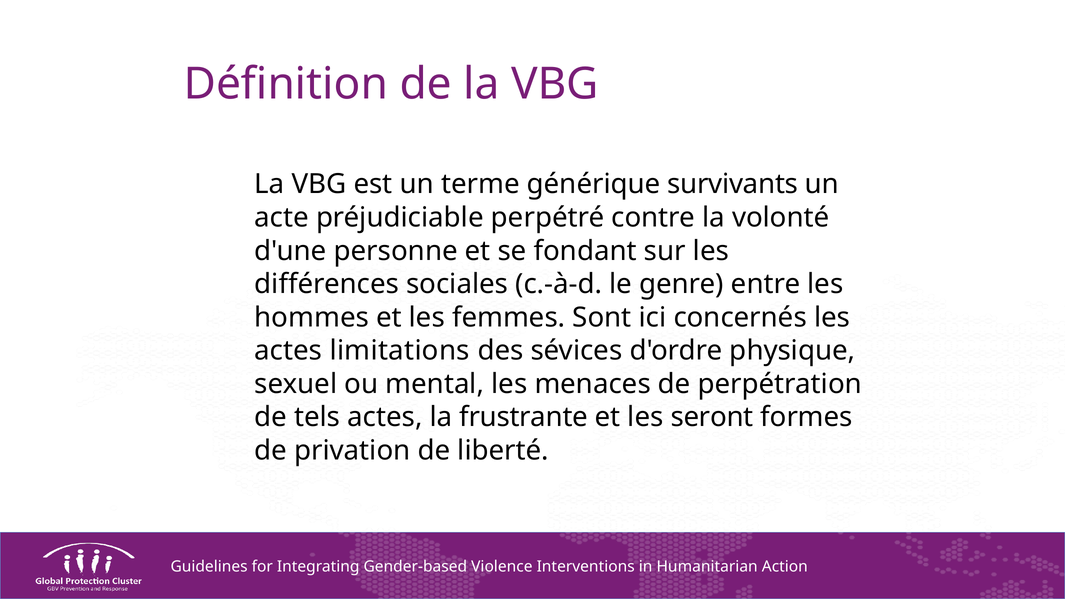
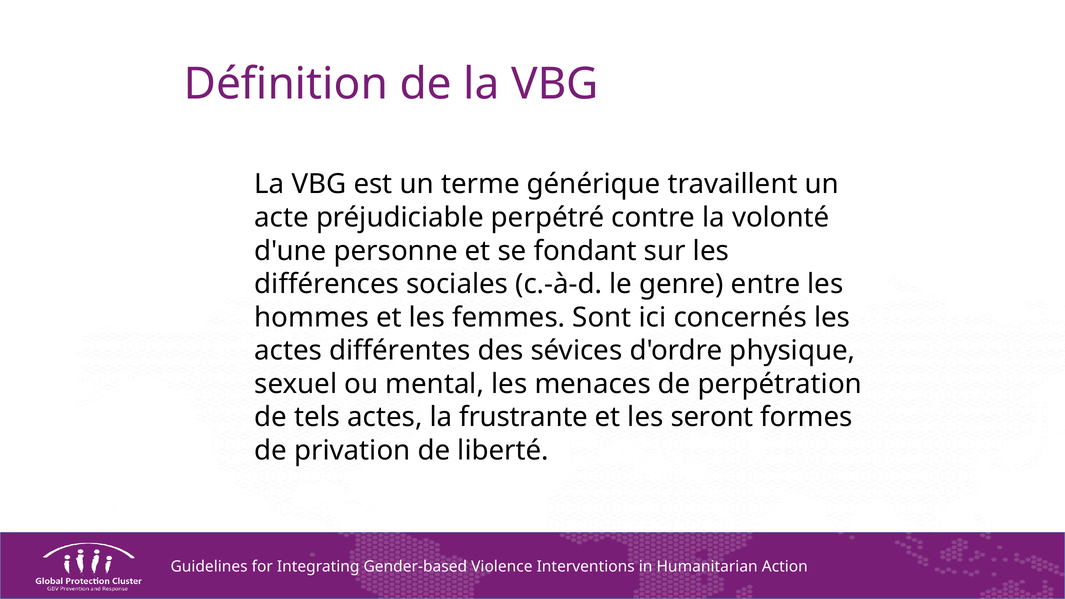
survivants: survivants -> travaillent (733, 184)
limitations: limitations -> différentes (400, 351)
